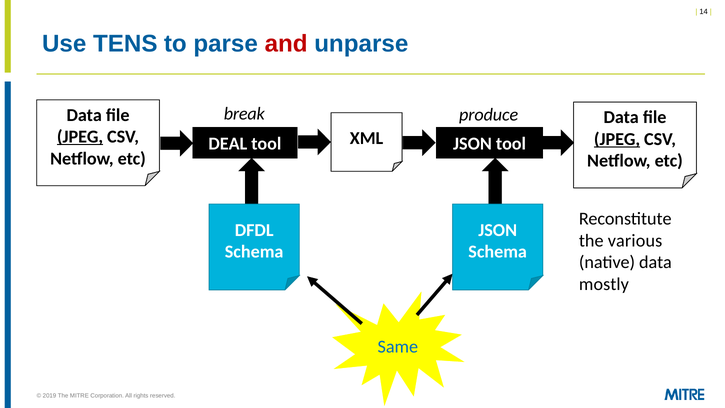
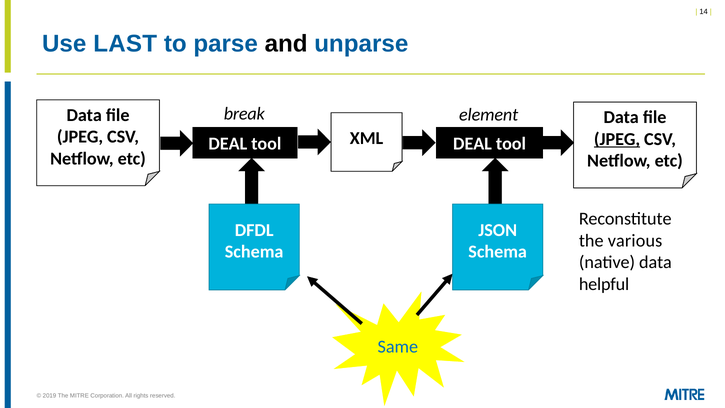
TENS: TENS -> LAST (125, 44)
and colour: red -> black (286, 44)
produce: produce -> element (489, 115)
JPEG underline: present -> none (80, 137)
XML JSON: JSON -> DEAL (473, 144)
mostly: mostly -> helpful (604, 284)
